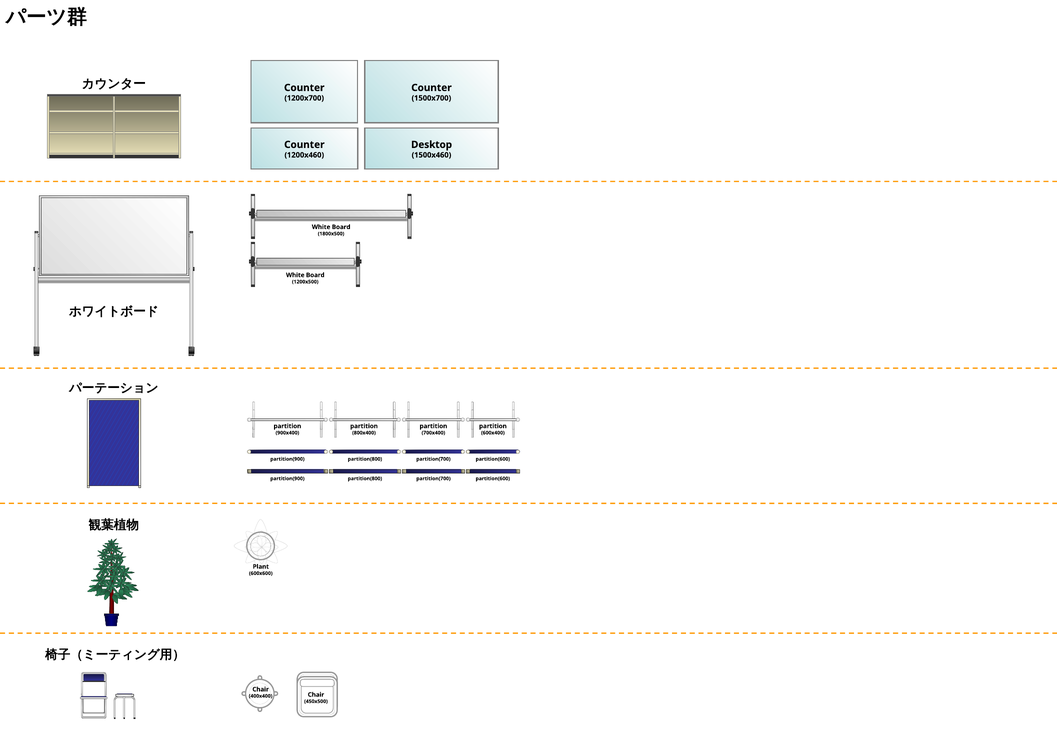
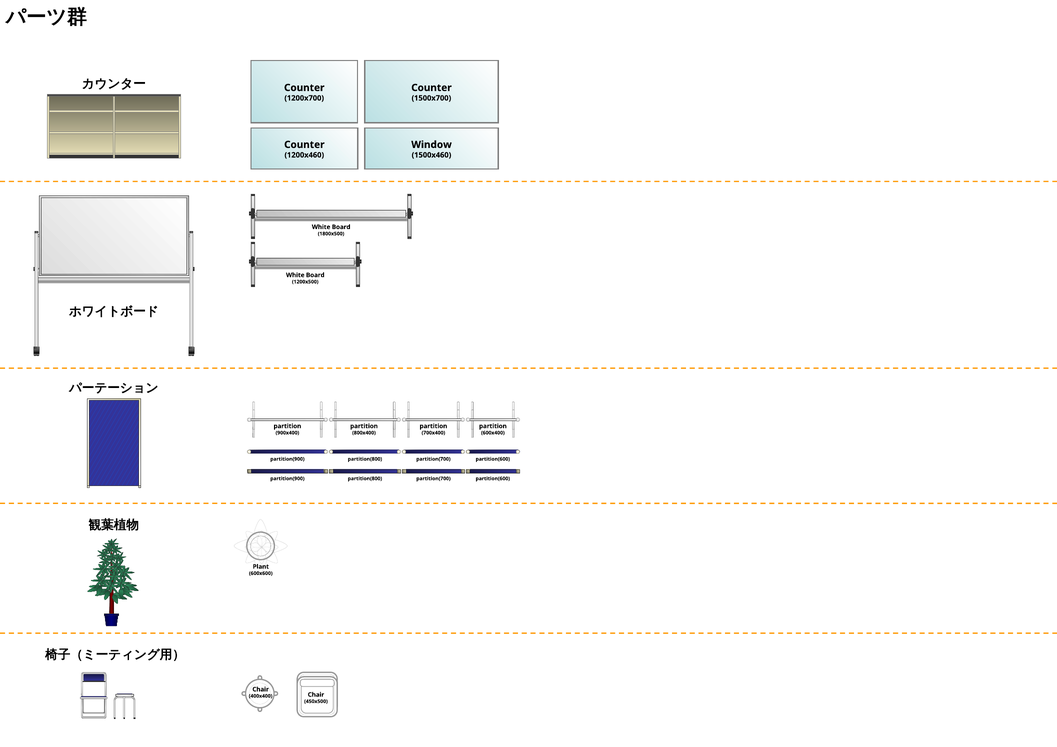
Desktop: Desktop -> Window (432, 145)
